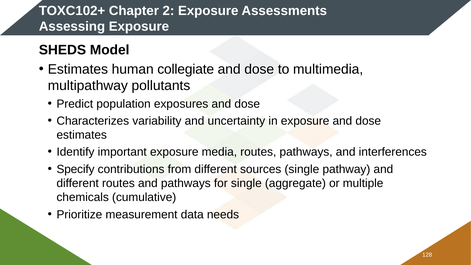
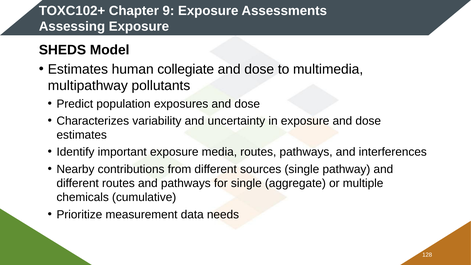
2: 2 -> 9 (168, 11)
Specify: Specify -> Nearby (75, 169)
